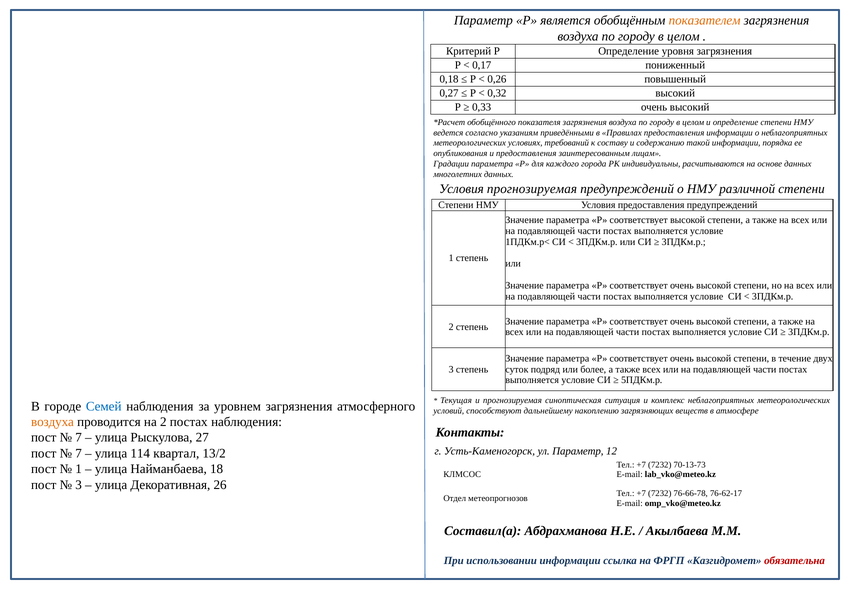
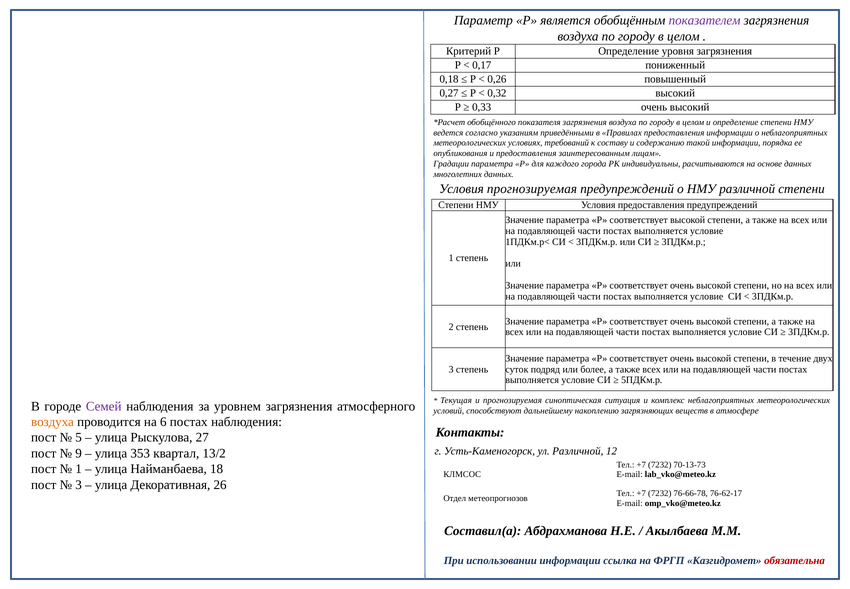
показателем colour: orange -> purple (705, 21)
Семей colour: blue -> purple (104, 406)
на 2: 2 -> 6 (163, 422)
7: 7 -> 5 (79, 437)
ул Параметр: Параметр -> Различной (578, 451)
7: 7 -> 9 (79, 453)
114: 114 -> 353 (140, 453)
